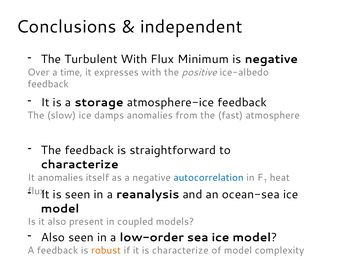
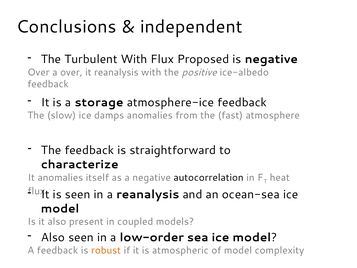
Minimum: Minimum -> Proposed (203, 59)
a time: time -> over (71, 72)
it expresses: expresses -> reanalysis (116, 72)
autocorrelation colour: blue -> black (209, 177)
is characterize: characterize -> atmospheric (180, 250)
